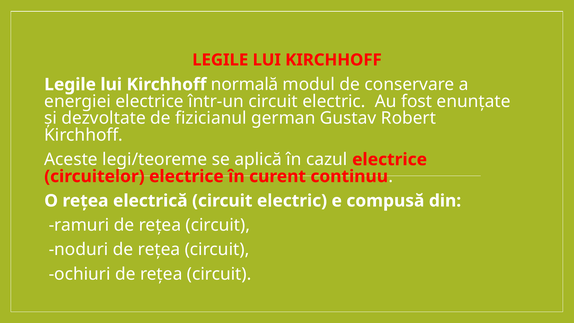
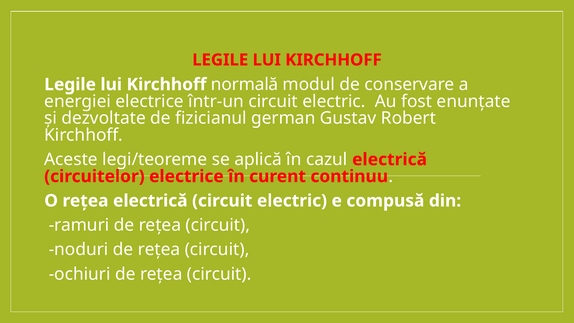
cazul electrice: electrice -> electrică (390, 159)
